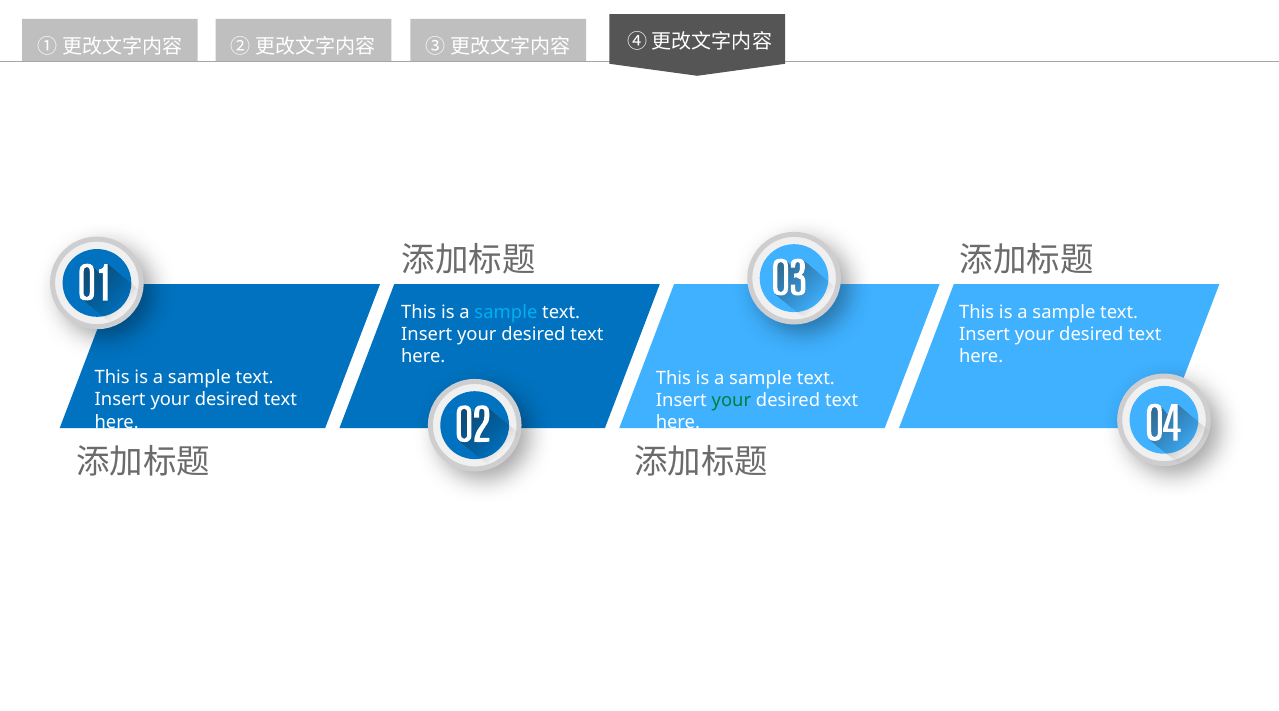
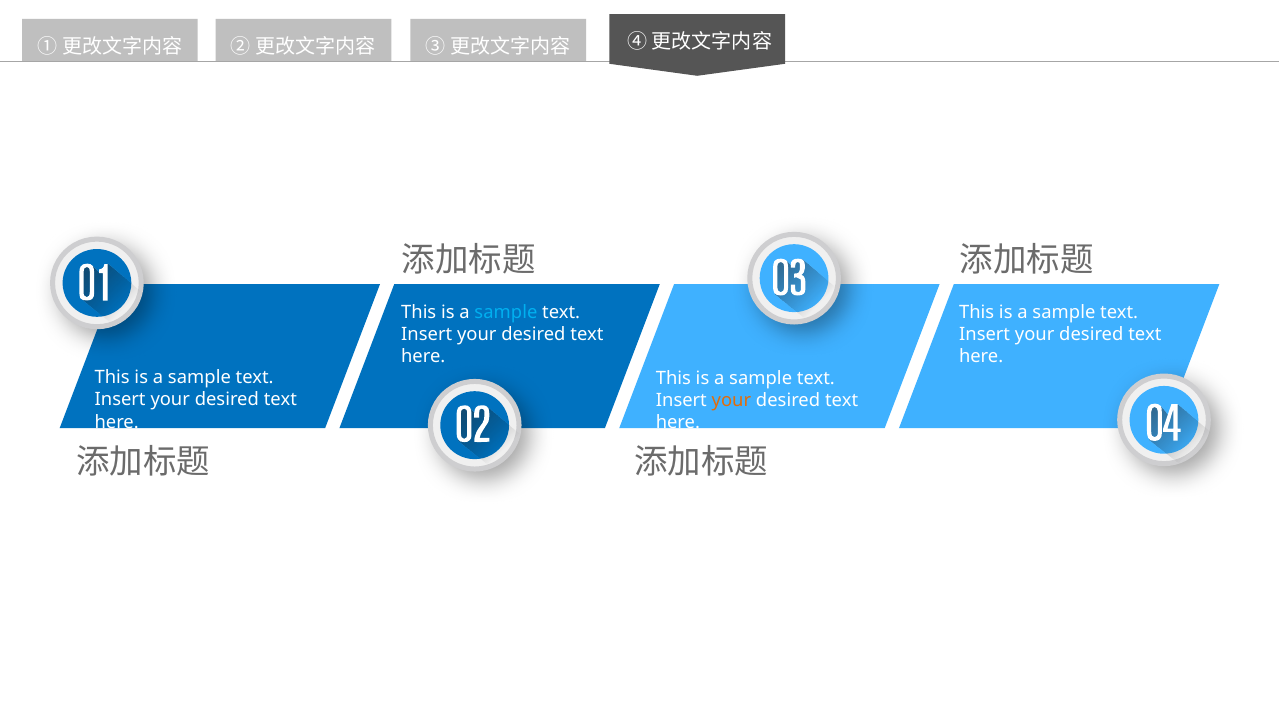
your colour: green -> orange (731, 400)
